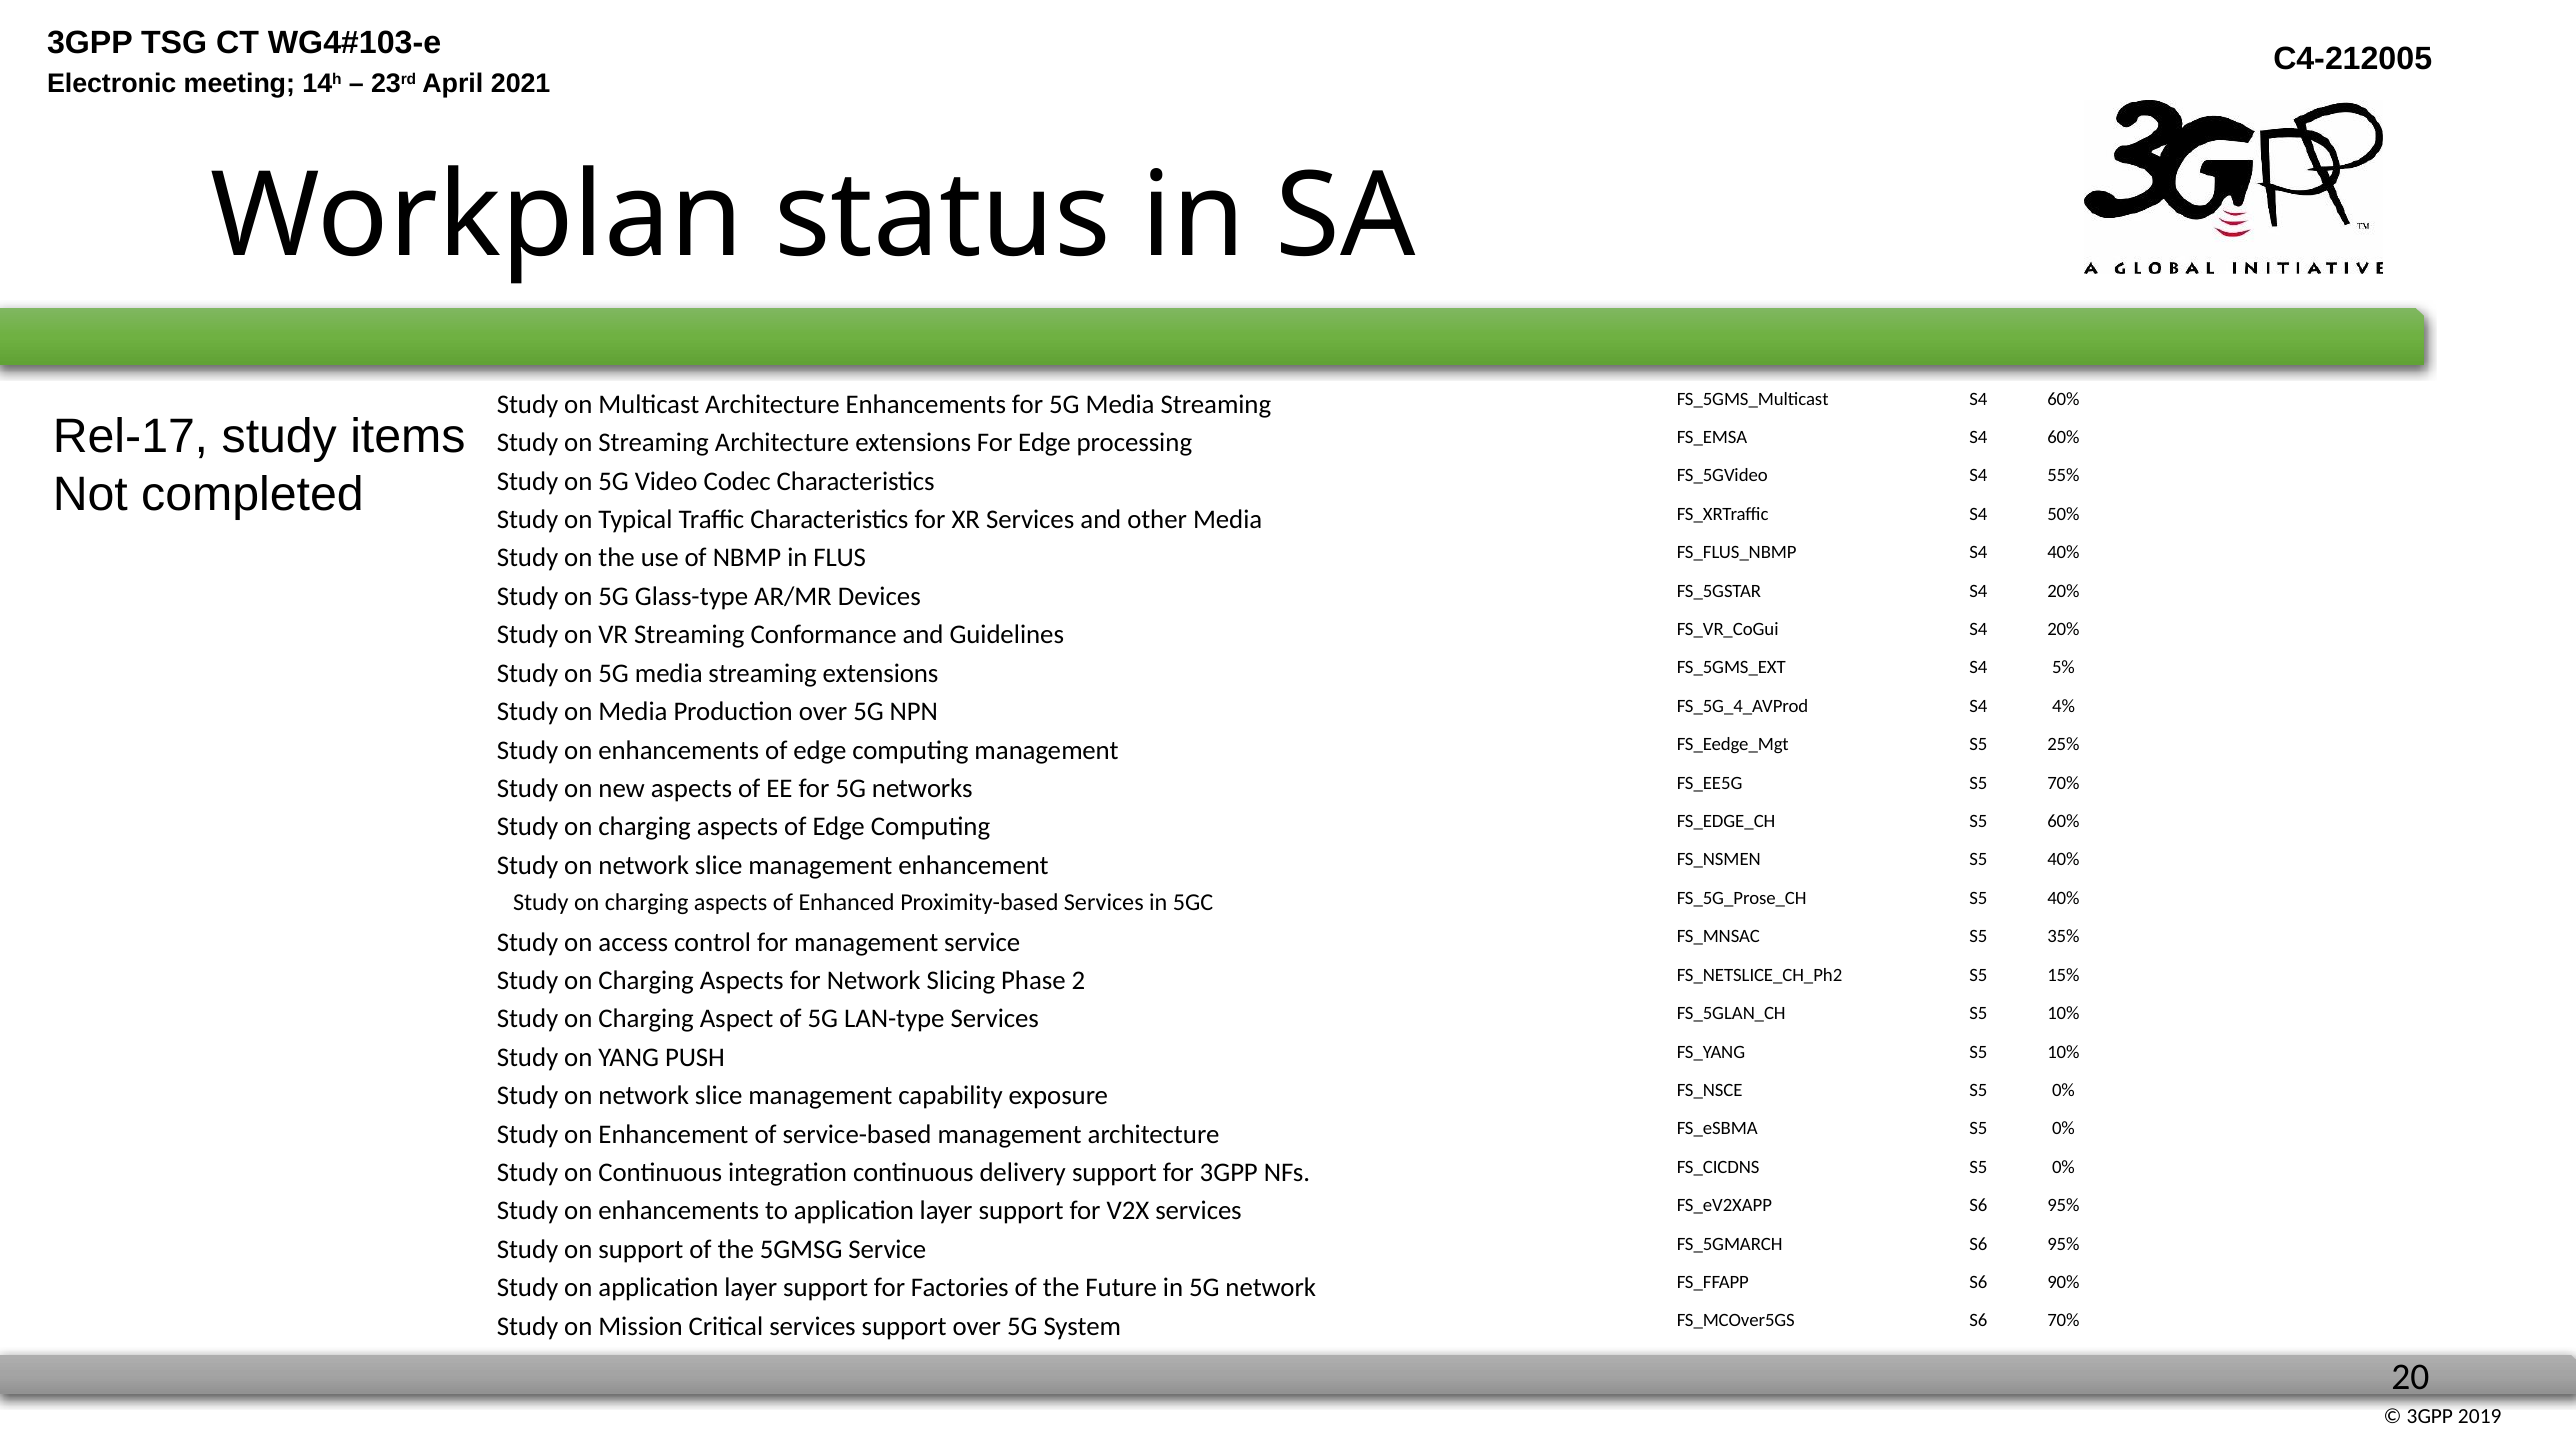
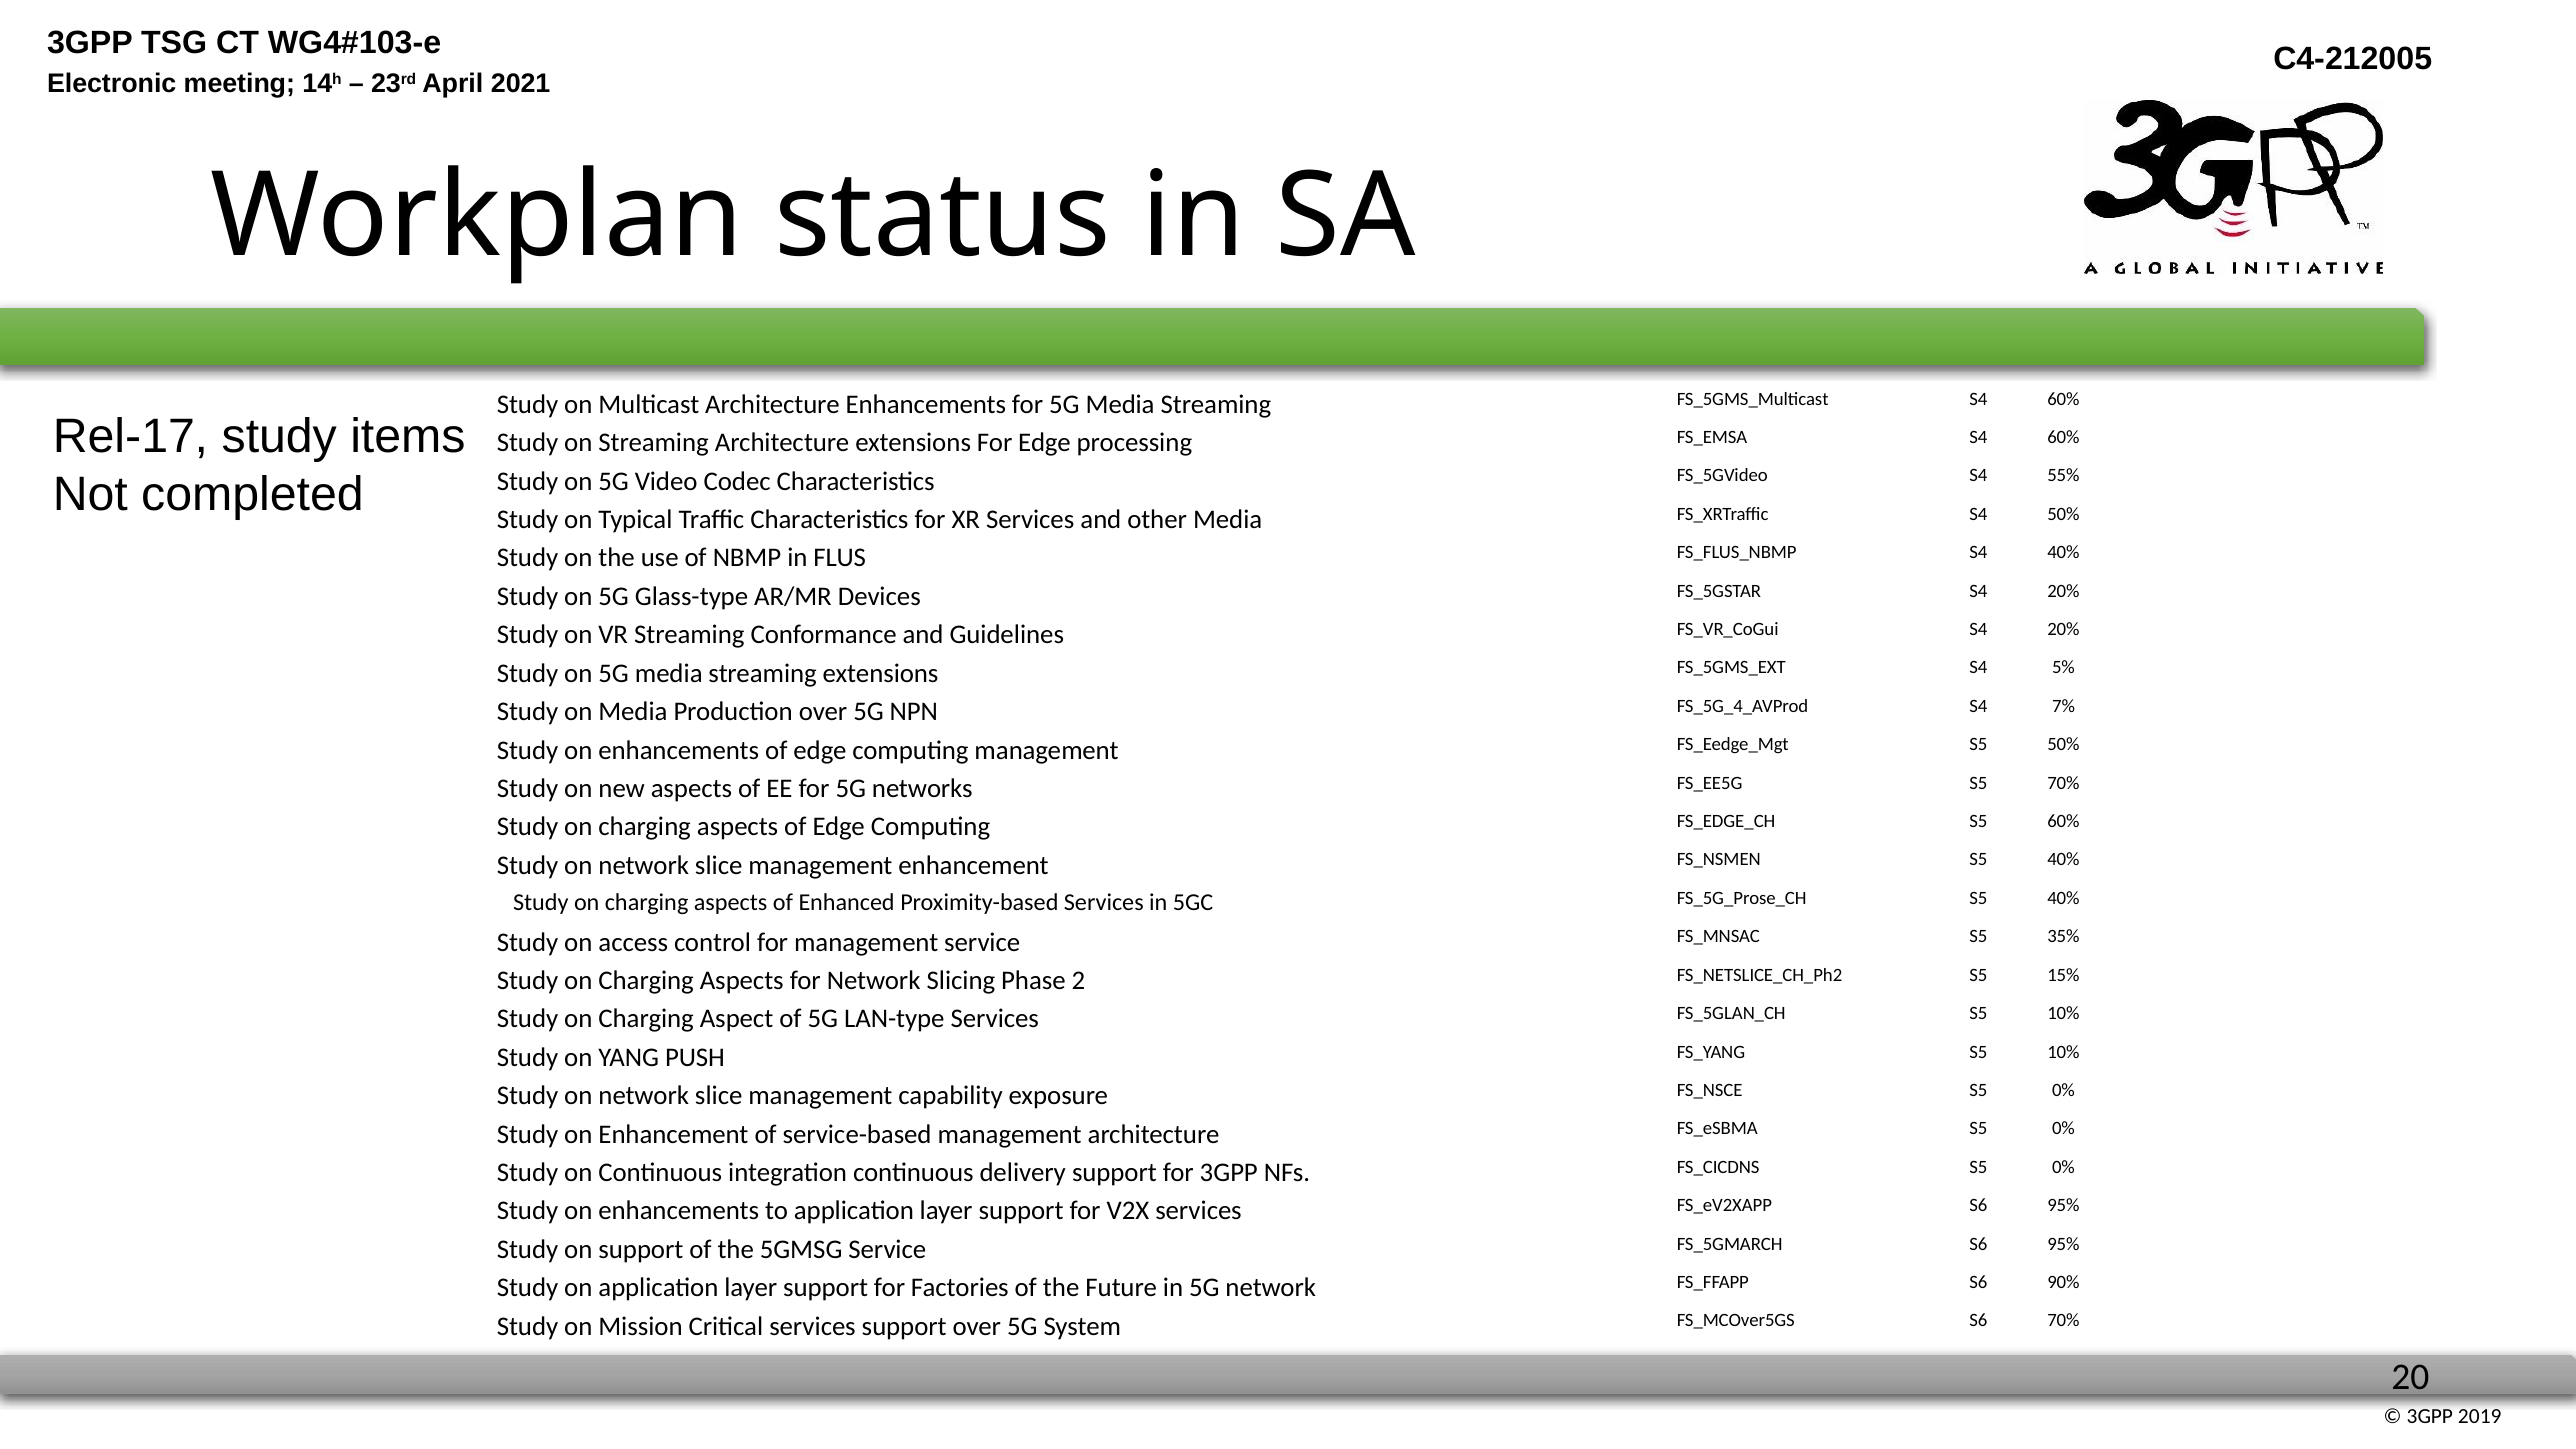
4%: 4% -> 7% (2064, 706)
S5 25%: 25% -> 50% (2063, 745)
